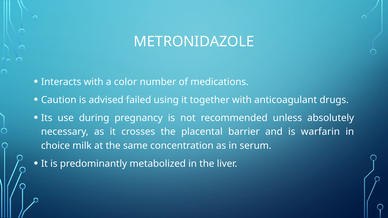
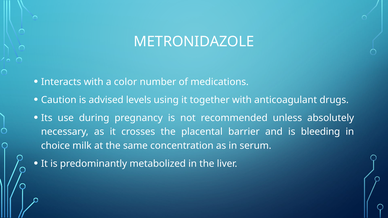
failed: failed -> levels (139, 100)
warfarin: warfarin -> bleeding (321, 132)
